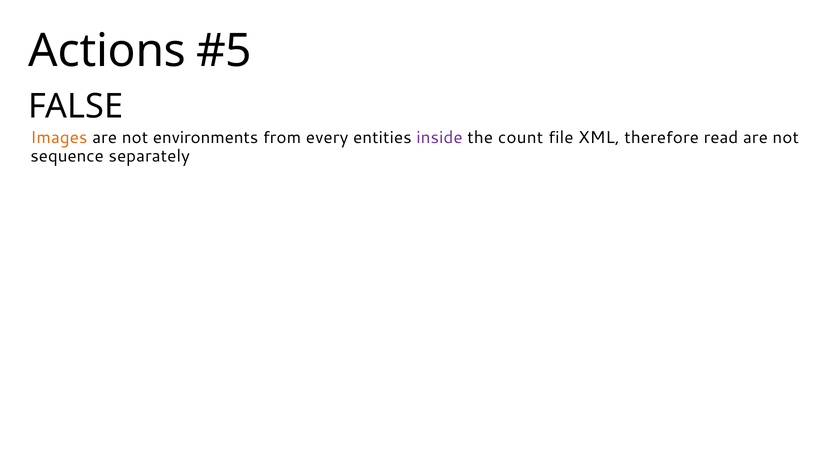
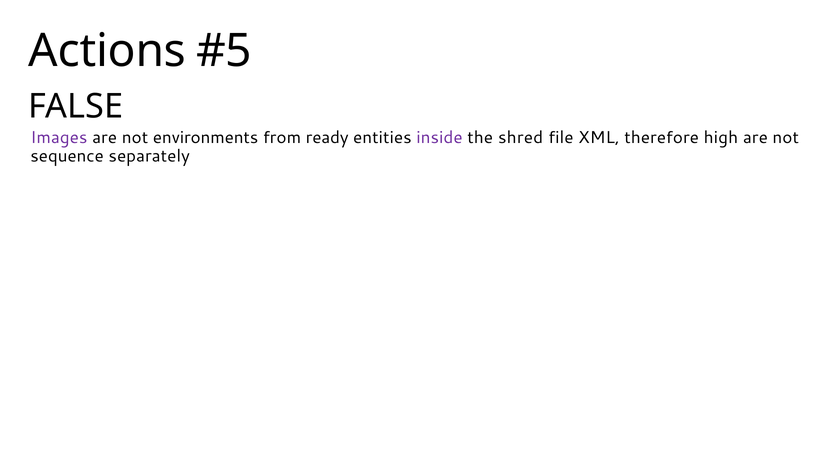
Images colour: orange -> purple (59, 138)
every: every -> ready (327, 138)
count: count -> shred (521, 138)
read: read -> high (721, 138)
